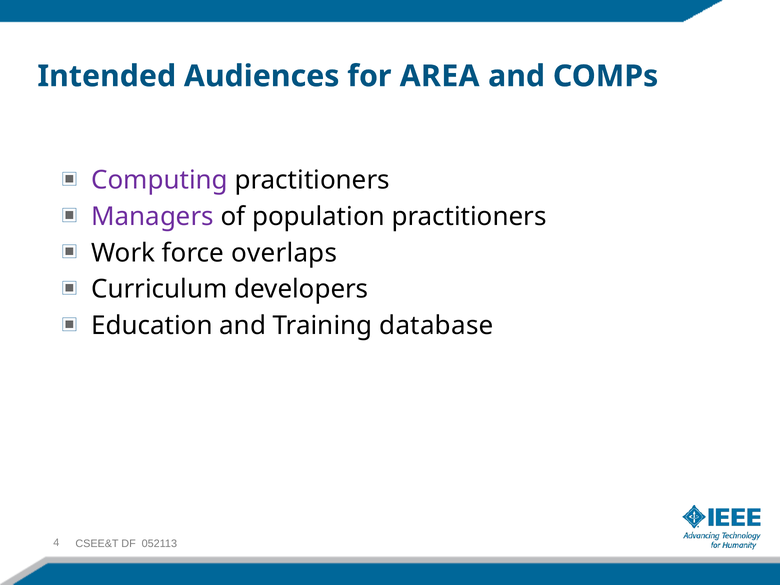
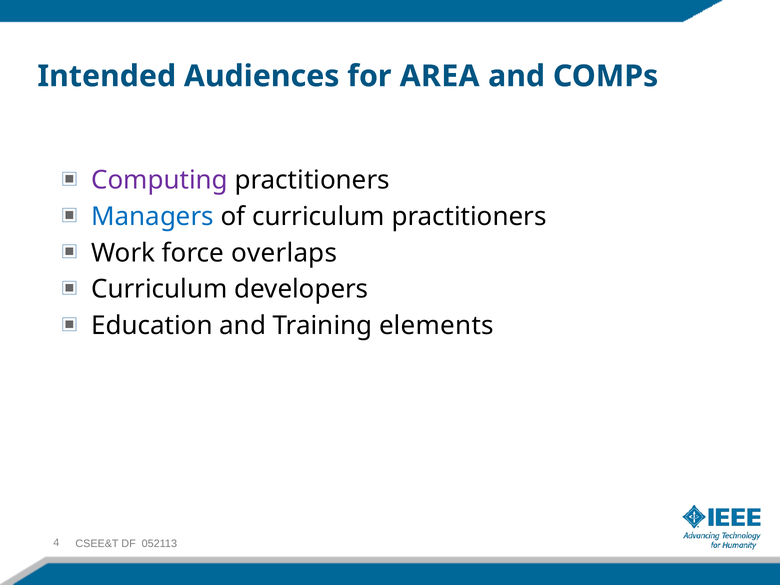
Managers colour: purple -> blue (153, 217)
of population: population -> curriculum (318, 217)
database: database -> elements (436, 326)
